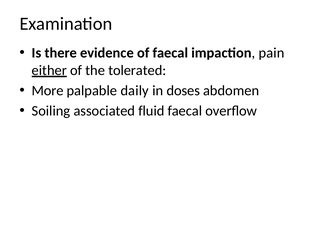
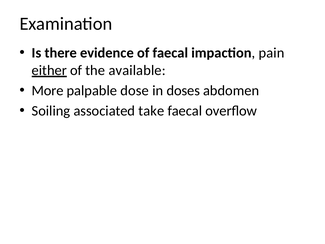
tolerated: tolerated -> available (137, 70)
daily: daily -> dose (135, 90)
fluid: fluid -> take (151, 111)
